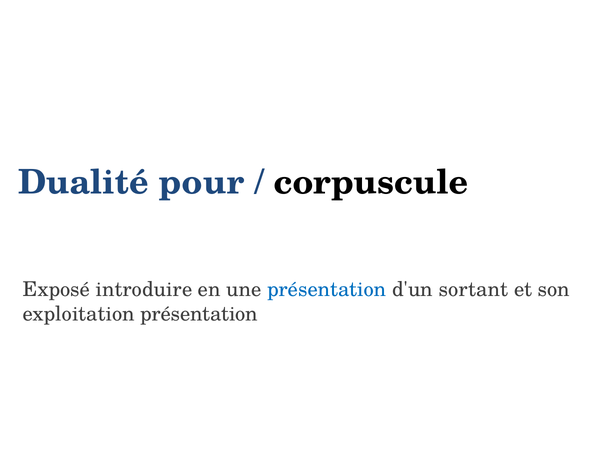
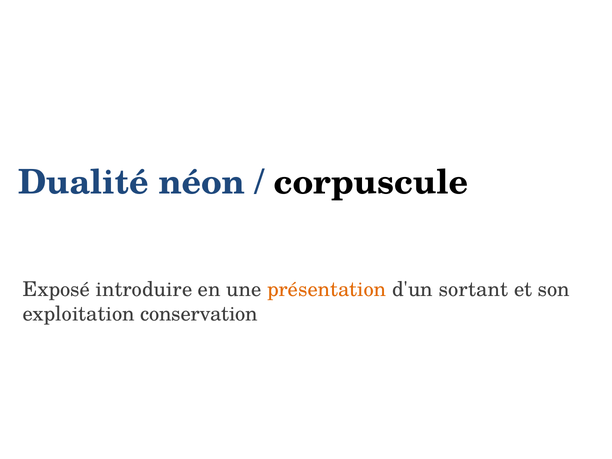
pour: pour -> néon (202, 183)
présentation colour: blue -> orange (327, 290)
exploitation présentation: présentation -> conservation (199, 314)
